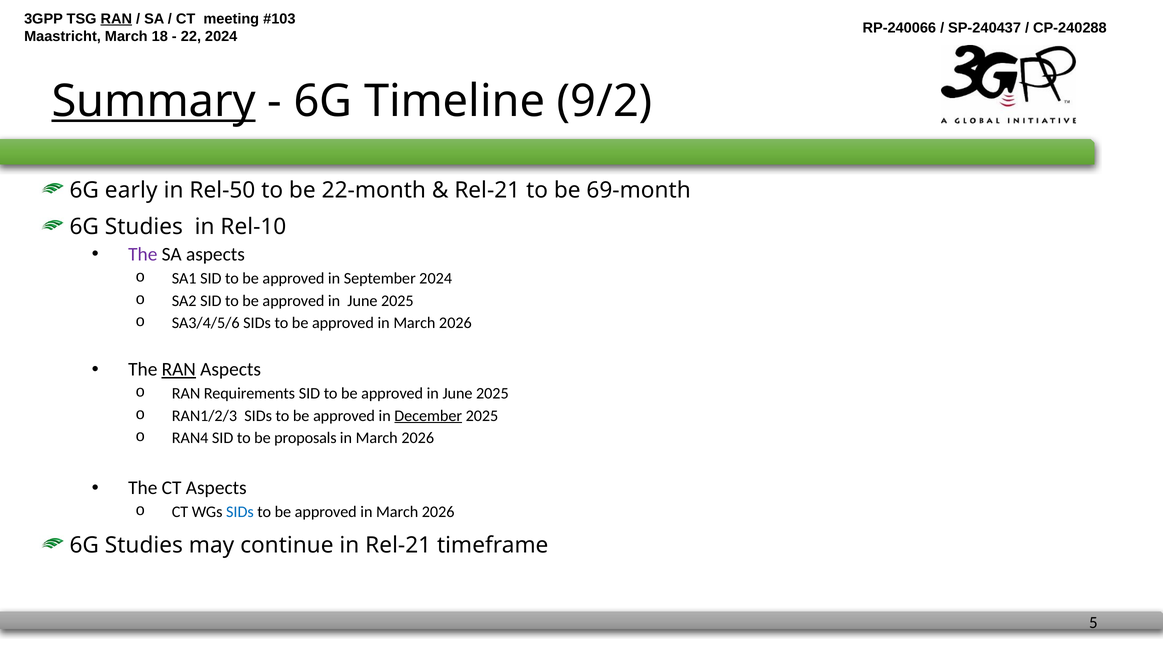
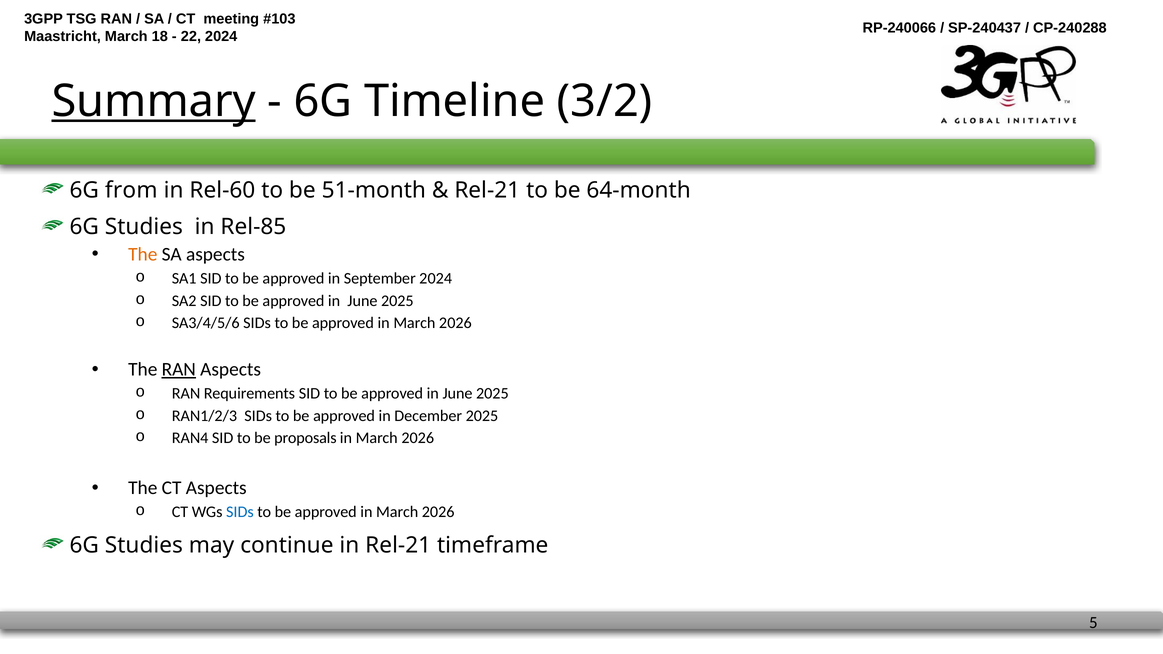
RAN underline: present -> none (116, 19)
9/2: 9/2 -> 3/2 (605, 101)
early: early -> from (131, 190)
Rel-50: Rel-50 -> Rel-60 (222, 190)
22-month: 22-month -> 51-month (374, 190)
69-month: 69-month -> 64-month (639, 190)
Rel-10: Rel-10 -> Rel-85 (253, 227)
The colour: purple -> orange (143, 254)
December underline: present -> none (428, 416)
